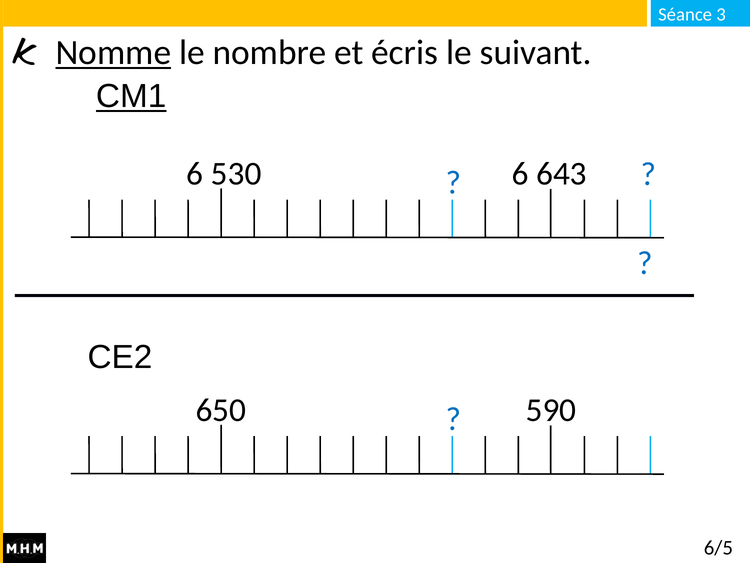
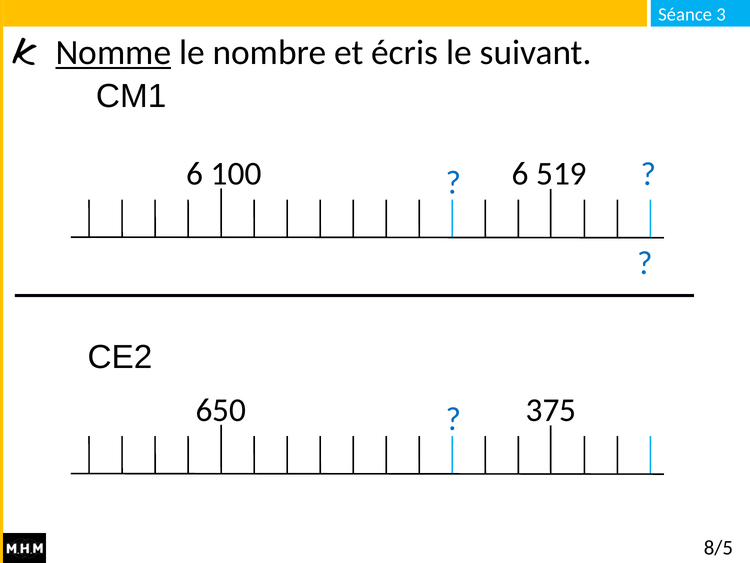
CM1 underline: present -> none (131, 96)
530: 530 -> 100 (236, 174)
643: 643 -> 519 (561, 174)
590: 590 -> 375 (551, 410)
6/5: 6/5 -> 8/5 (718, 547)
